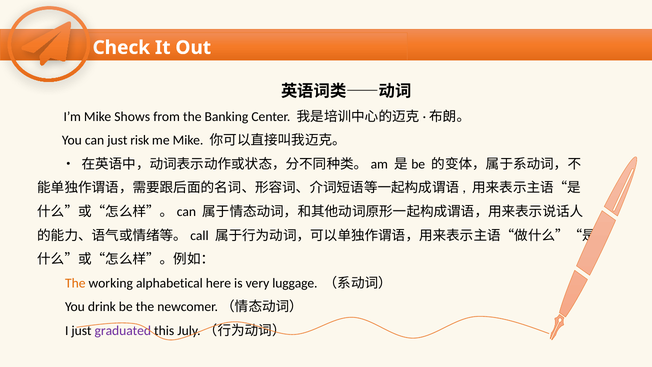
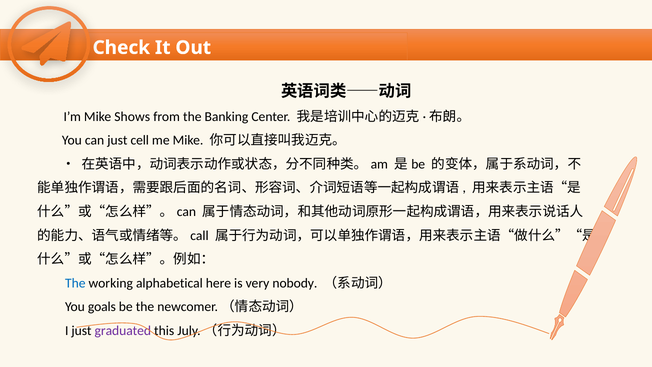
risk: risk -> cell (140, 140)
The colour: orange -> blue (75, 283)
luggage: luggage -> nobody (295, 283)
drink: drink -> goals (102, 307)
